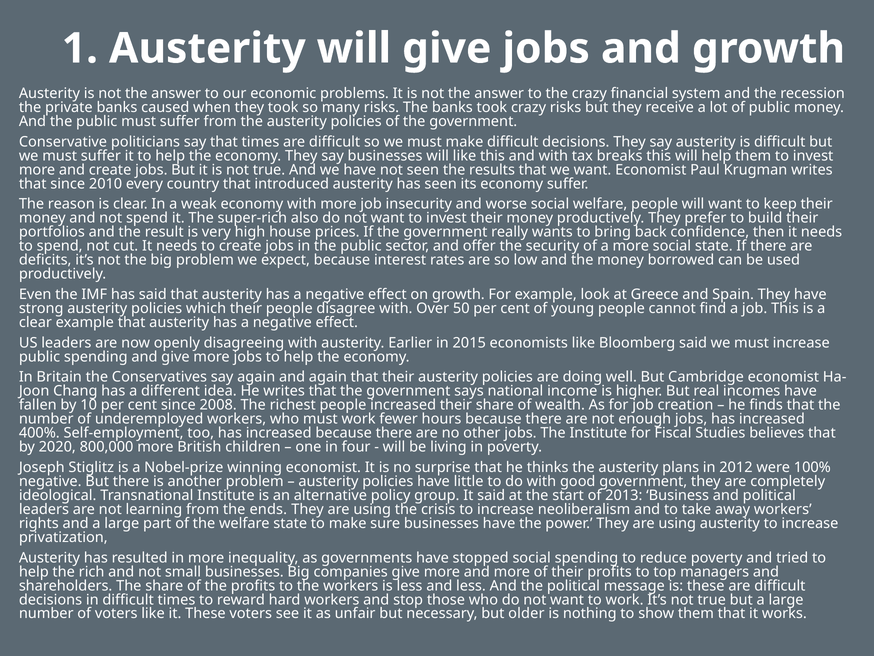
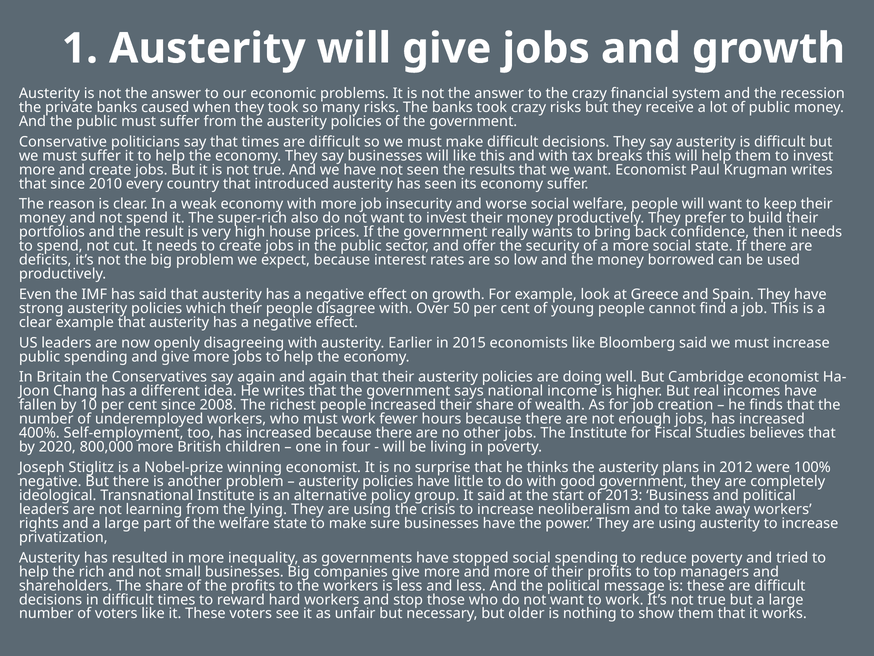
ends: ends -> lying (268, 509)
